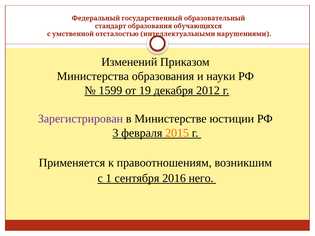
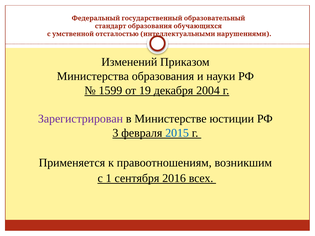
2012: 2012 -> 2004 (208, 90)
2015 colour: orange -> blue (177, 133)
него: него -> всех (201, 178)
